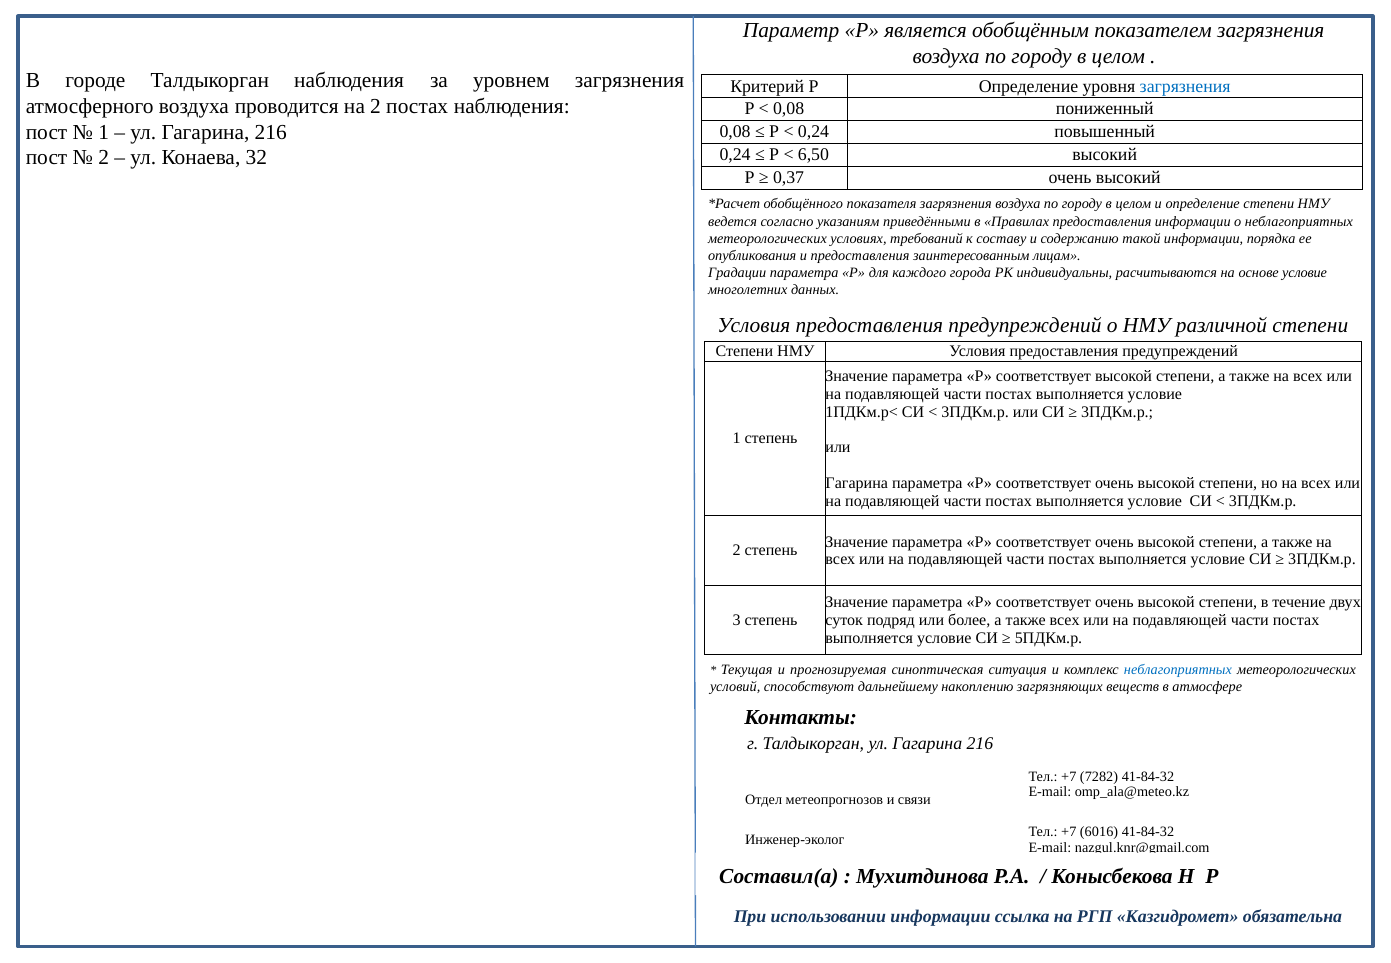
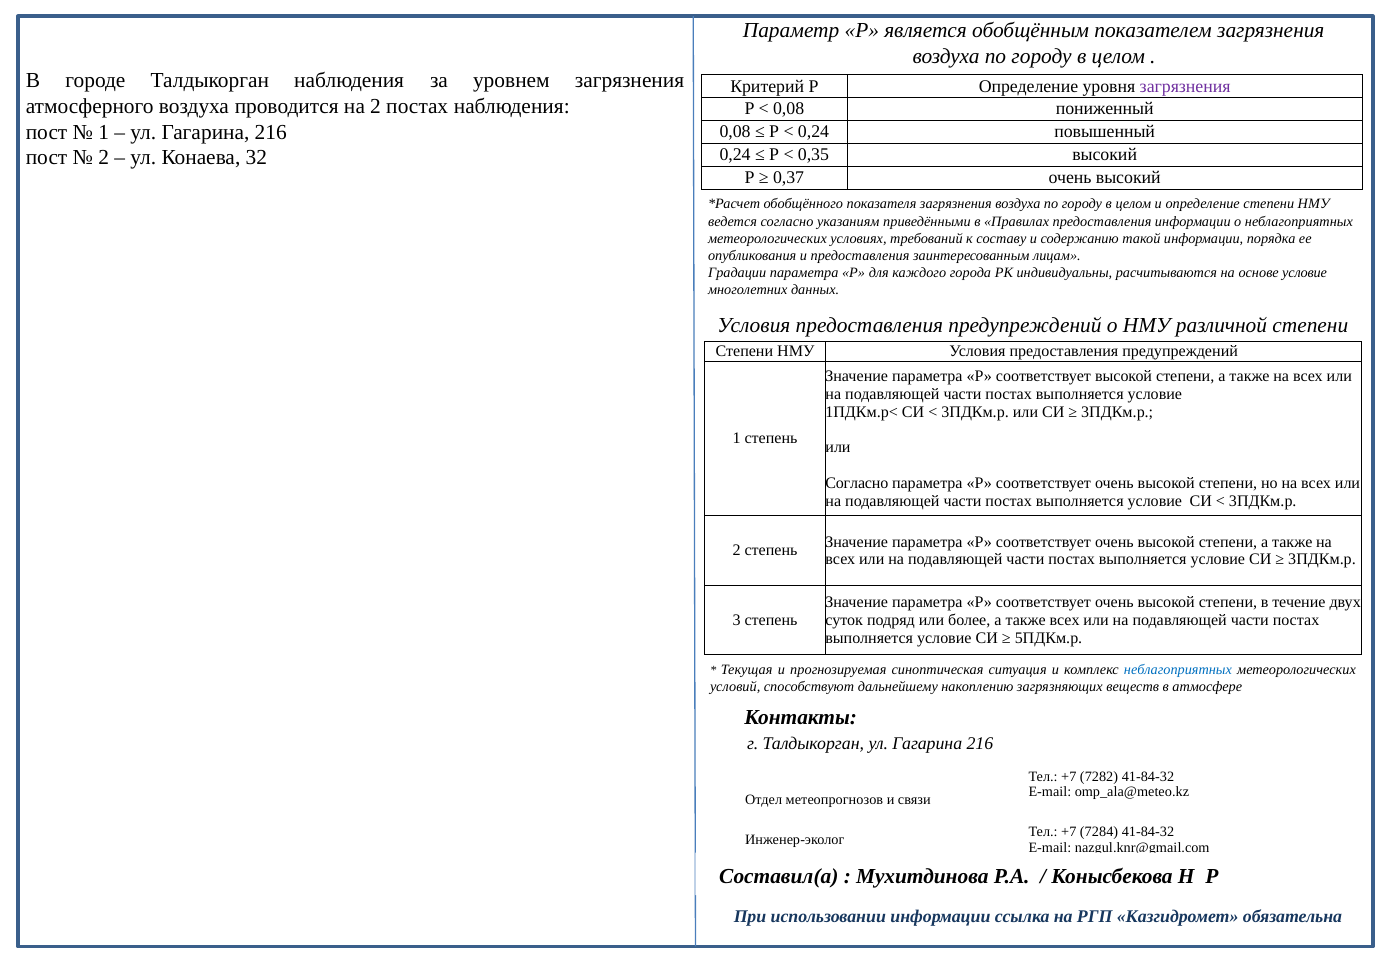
загрязнения colour: blue -> purple (1185, 86)
6,50: 6,50 -> 0,35 (813, 155)
Гагарина: Гагарина -> Согласно (857, 483)
6016: 6016 -> 7284 (1099, 832)
